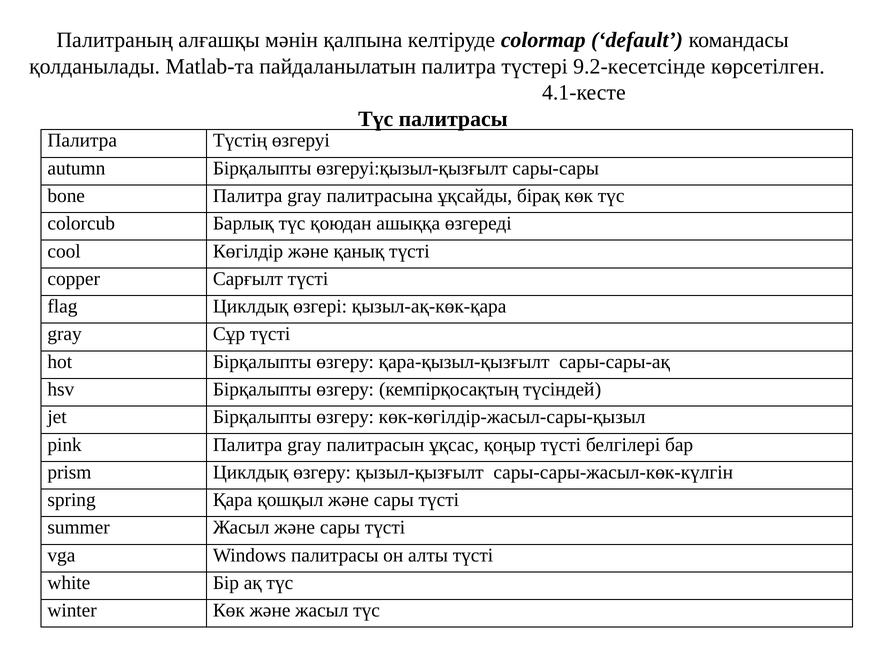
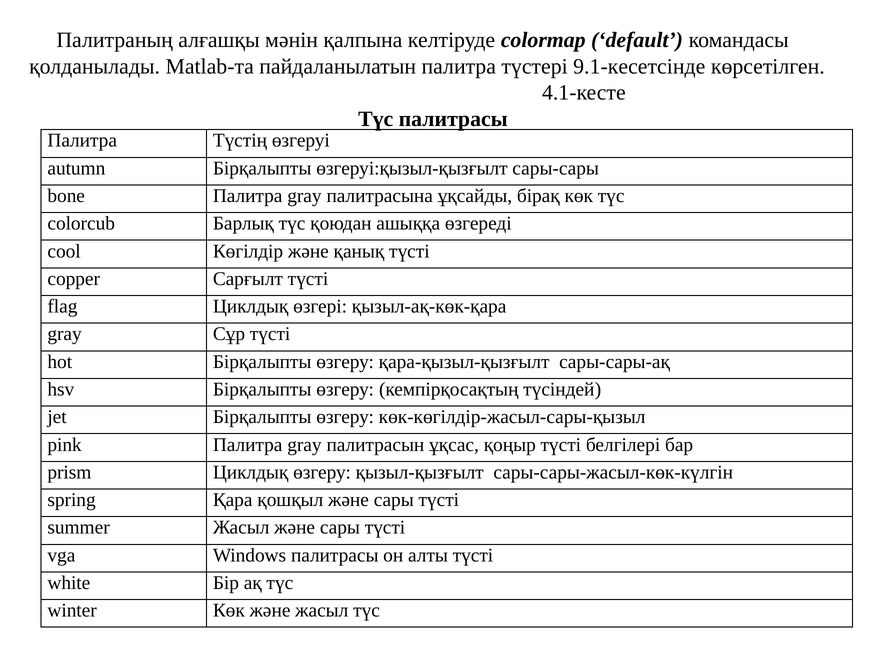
9.2-кесетсінде: 9.2-кесетсінде -> 9.1-кесетсінде (639, 66)
